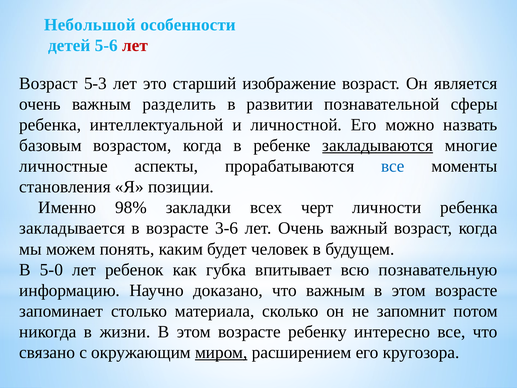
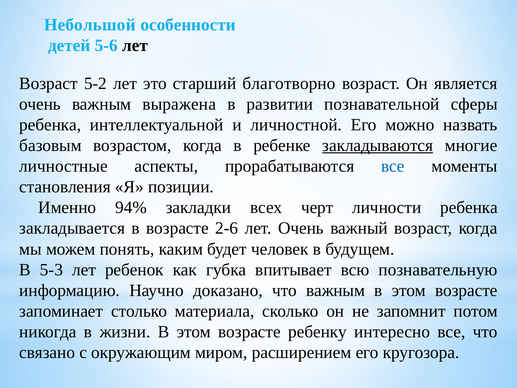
лет colour: red -> black (135, 45)
5-3: 5-3 -> 5-2 (95, 83)
изображение: изображение -> благотворно (289, 83)
разделить: разделить -> выражена (179, 104)
98%: 98% -> 94% (131, 207)
3-6: 3-6 -> 2-6 (227, 228)
5-0: 5-0 -> 5-3 (51, 270)
миром underline: present -> none (221, 352)
